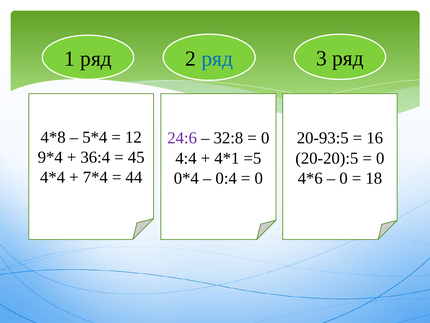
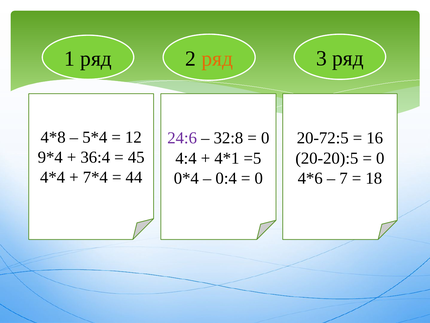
ряд colour: blue -> orange (217, 59)
20-93:5: 20-93:5 -> 20-72:5 (323, 138)
0: 0 -> 7 (344, 178)
